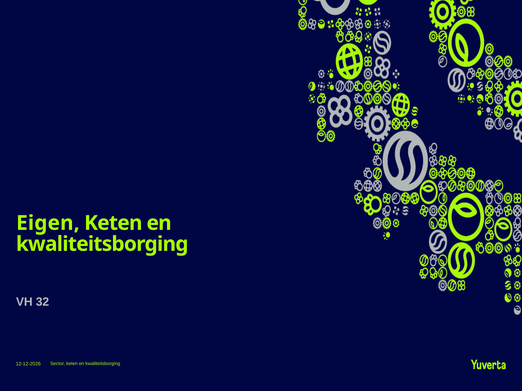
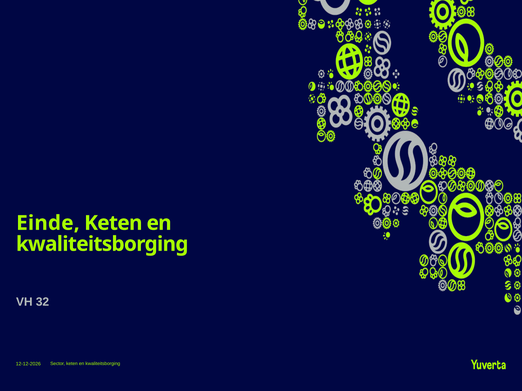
Eigen: Eigen -> Einde (48, 223)
